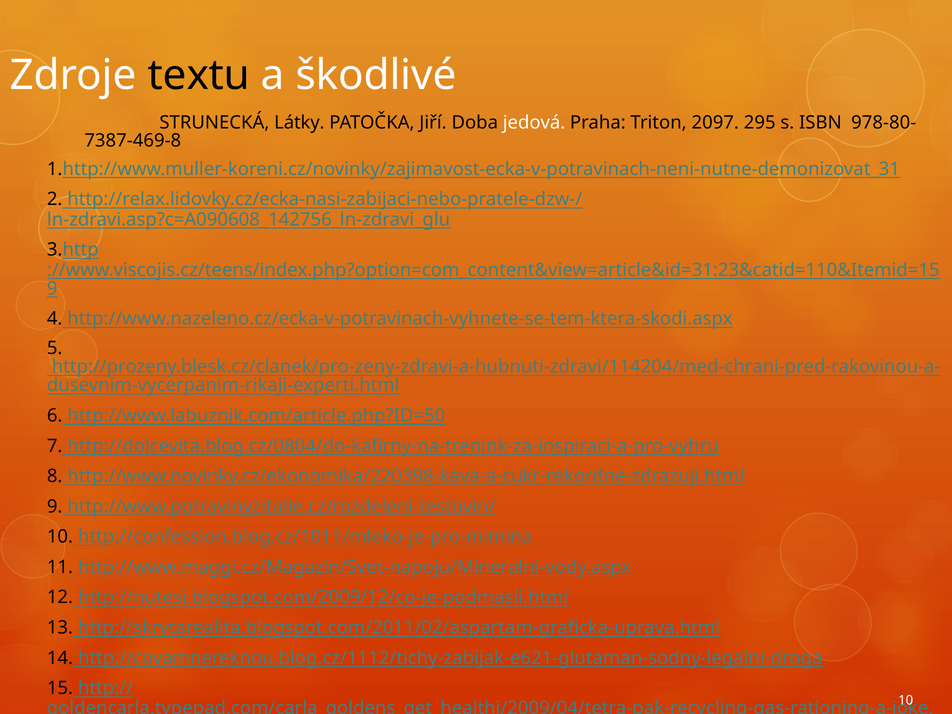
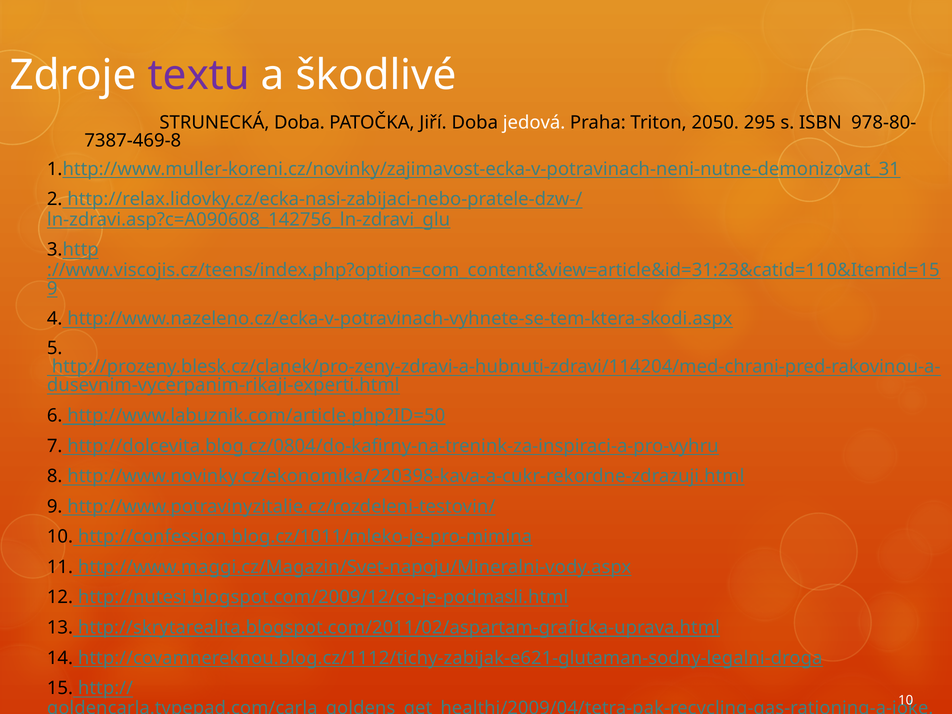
textu colour: black -> purple (199, 75)
STRUNECKÁ Látky: Látky -> Doba (299, 123)
2097: 2097 -> 2050 (715, 123)
